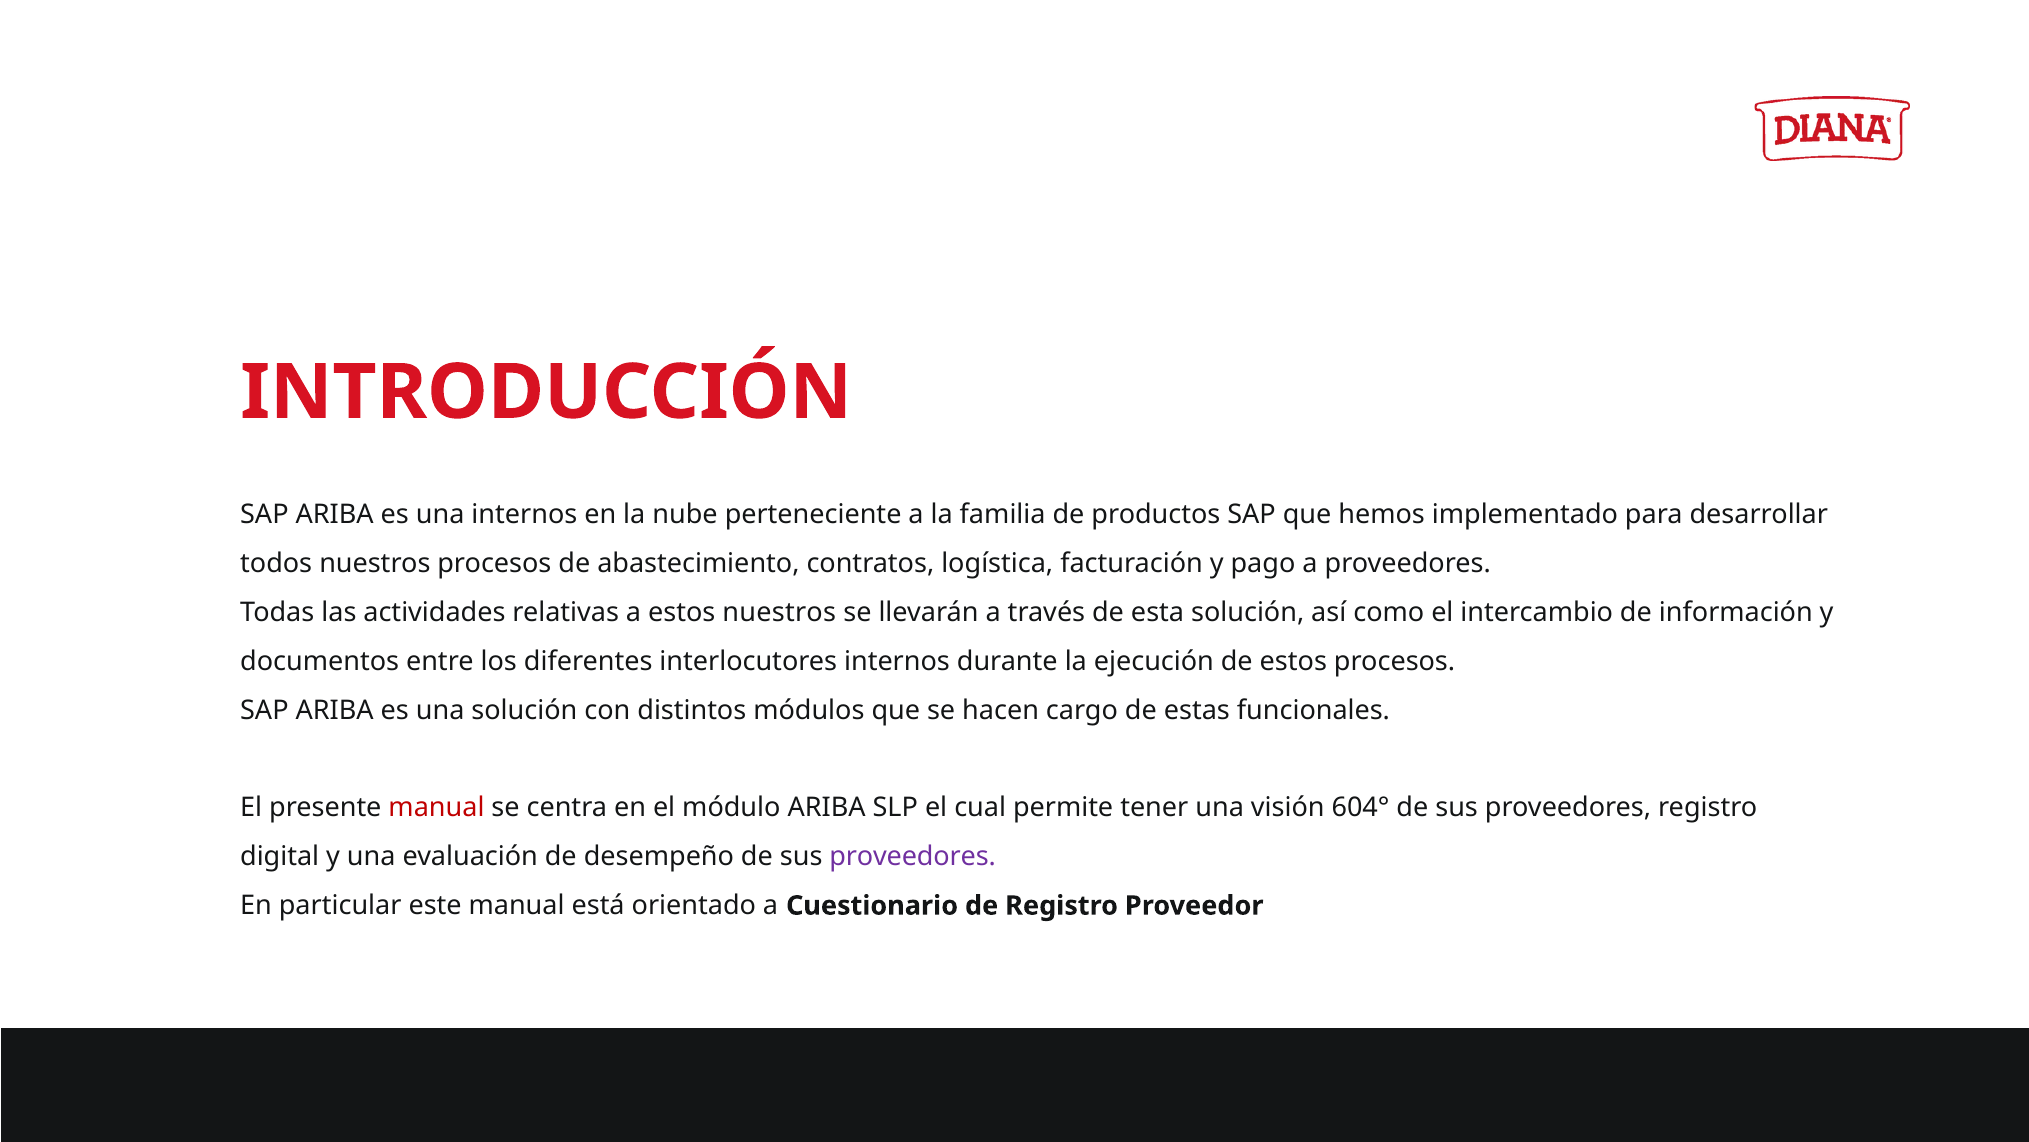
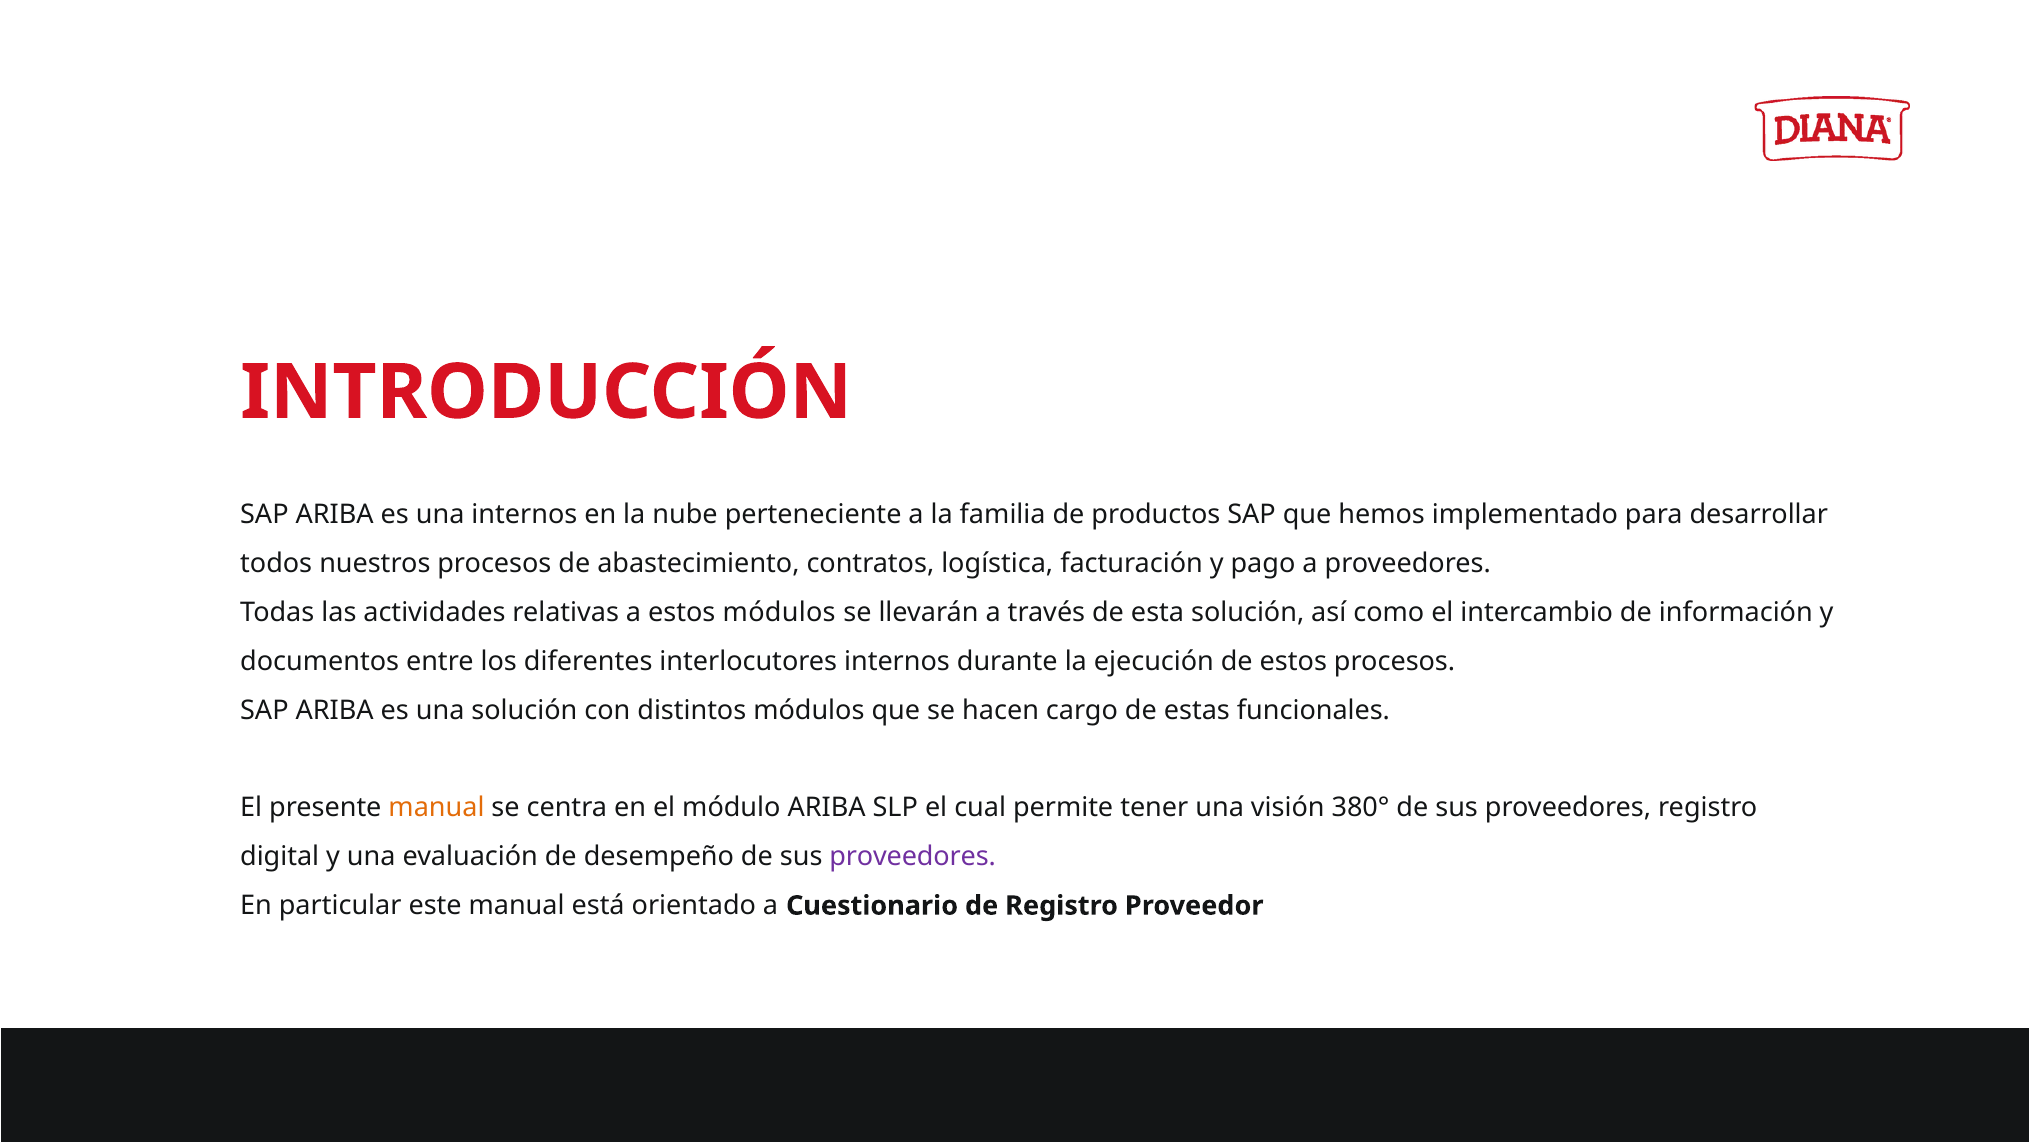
estos nuestros: nuestros -> módulos (779, 612)
manual colour: red -> orange (436, 808)
604°: 604° -> 380° (1361, 808)
